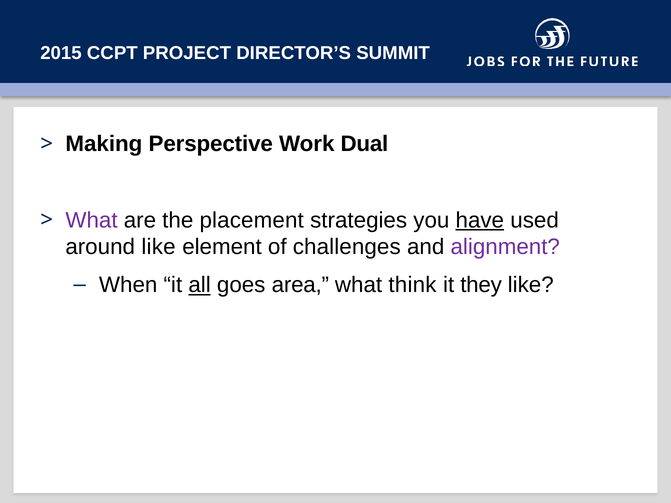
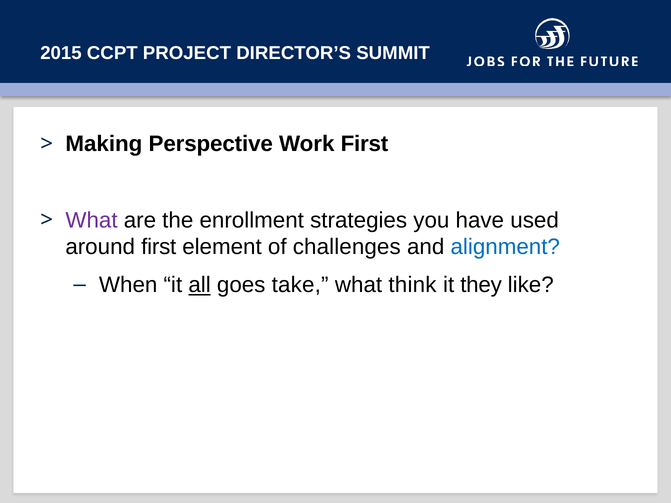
Work Dual: Dual -> First (364, 144)
placement: placement -> enrollment (252, 220)
have underline: present -> none (480, 220)
around like: like -> first (159, 247)
alignment colour: purple -> blue (505, 247)
area: area -> take (300, 285)
